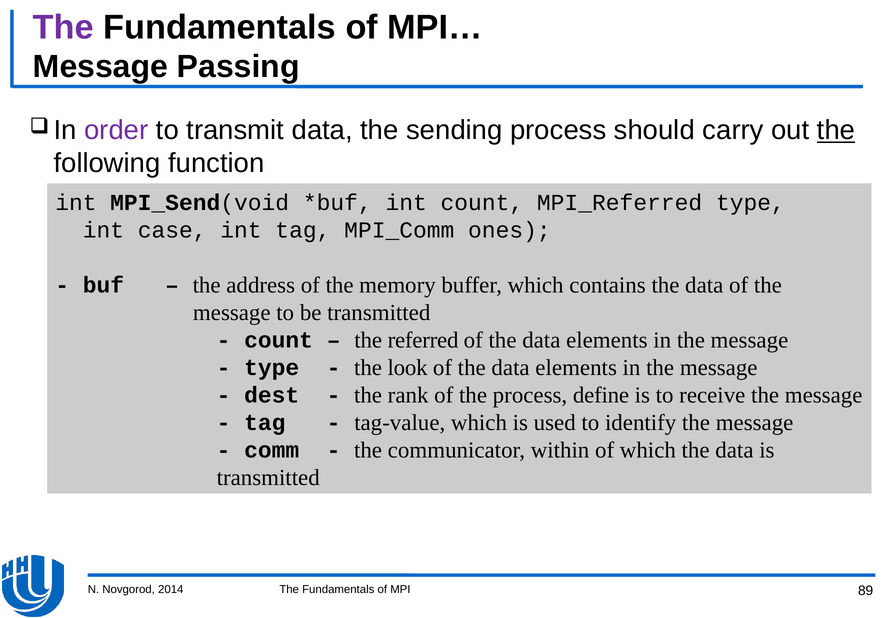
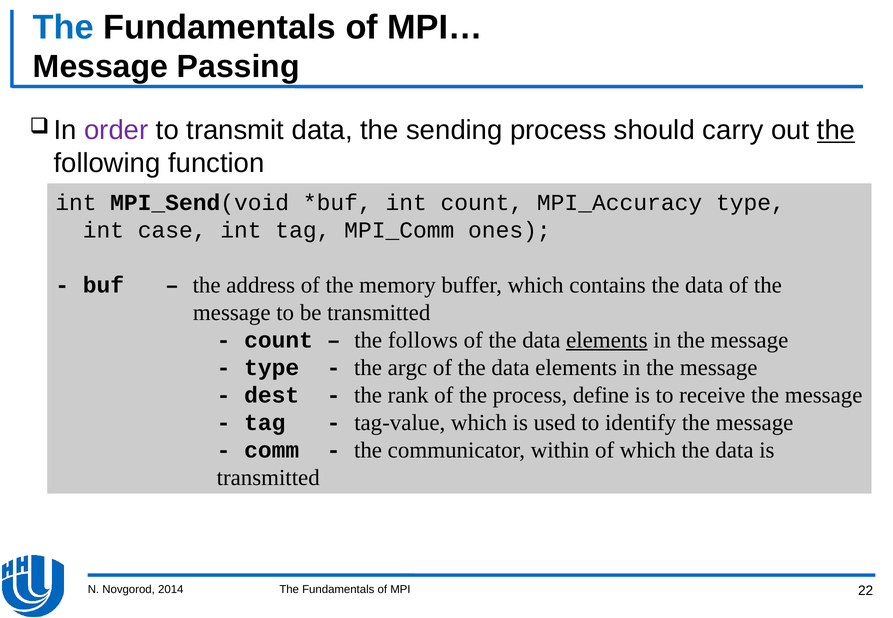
The colour: purple -> blue (63, 27)
MPI_Referred: MPI_Referred -> MPI_Accuracy (620, 203)
referred: referred -> follows (423, 340)
elements underline: none -> present (607, 340)
look: look -> argc (407, 368)
89: 89 -> 22 (866, 591)
